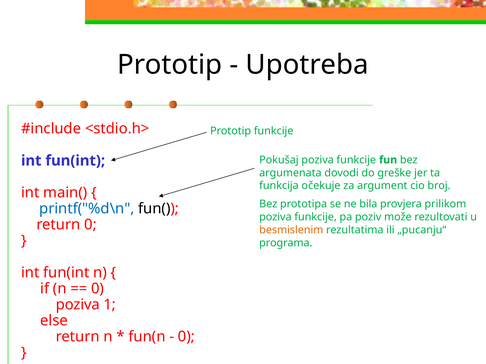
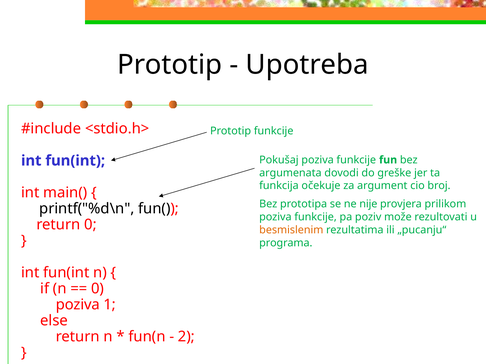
bila: bila -> nije (368, 204)
printf("%d\n colour: blue -> black (87, 209)
0: 0 -> 2 (186, 337)
